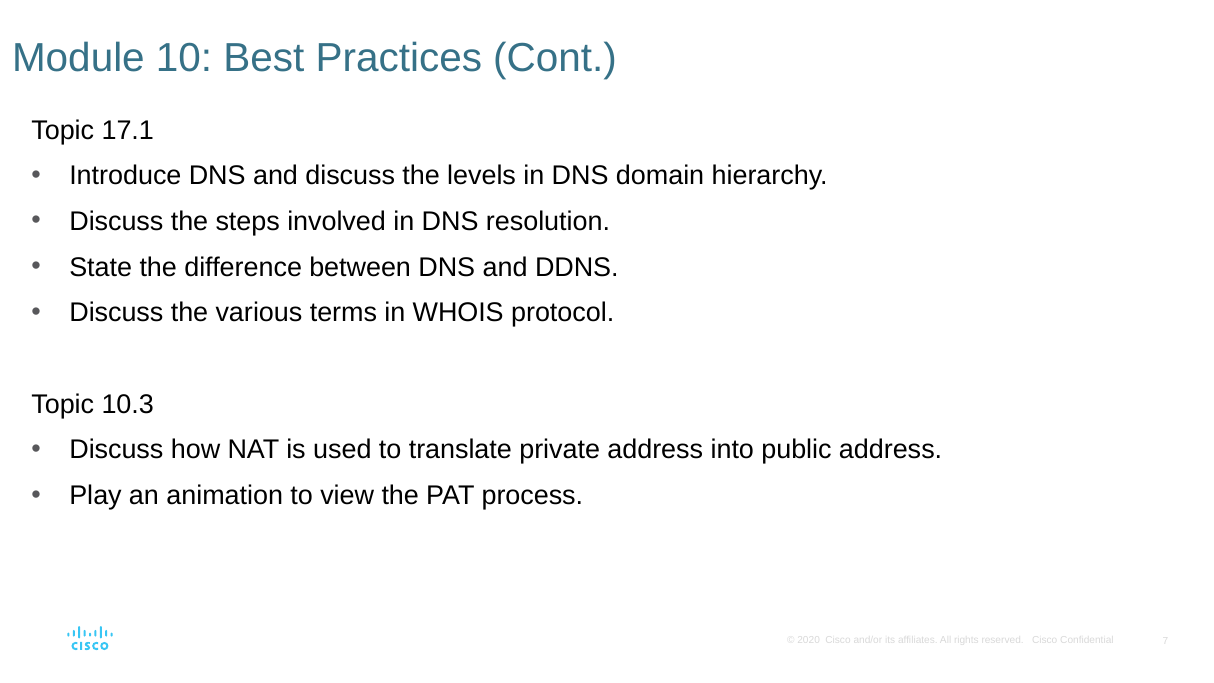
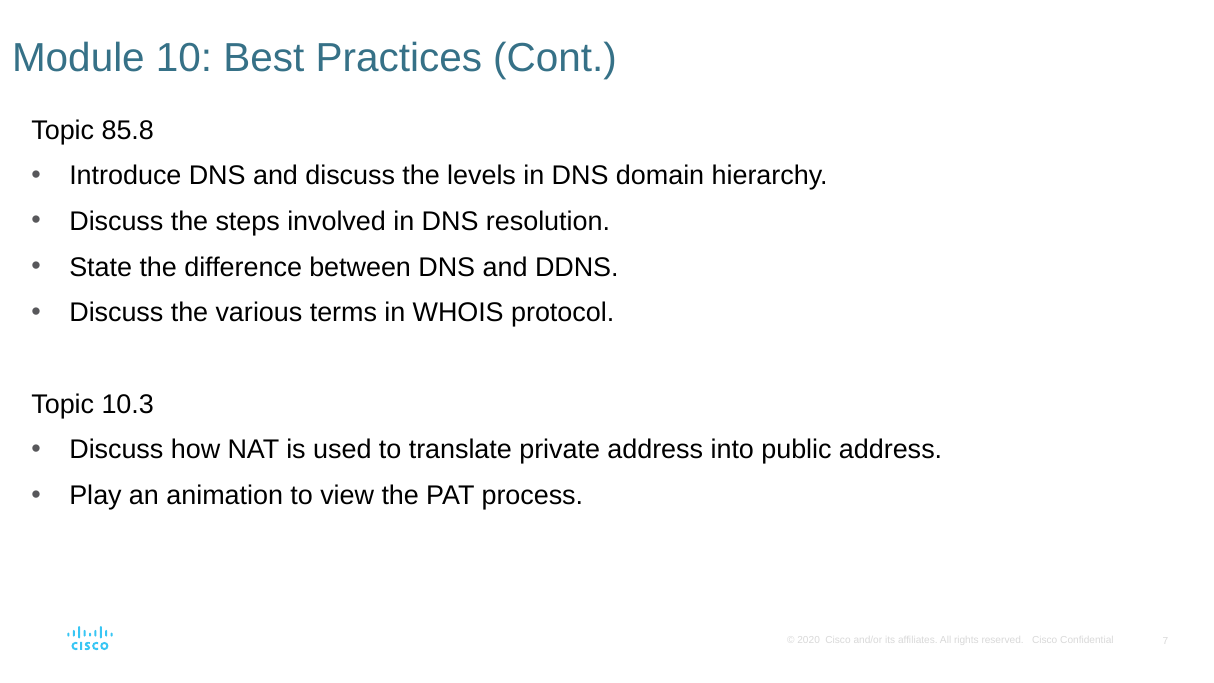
17.1: 17.1 -> 85.8 (128, 130)
